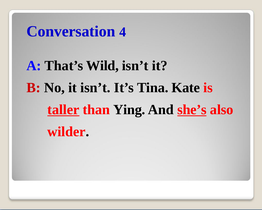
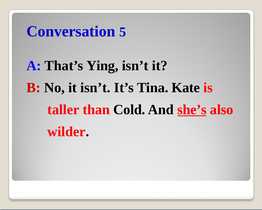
4: 4 -> 5 (123, 32)
Wild: Wild -> Ying (102, 66)
taller underline: present -> none (63, 110)
Ying: Ying -> Cold (129, 110)
